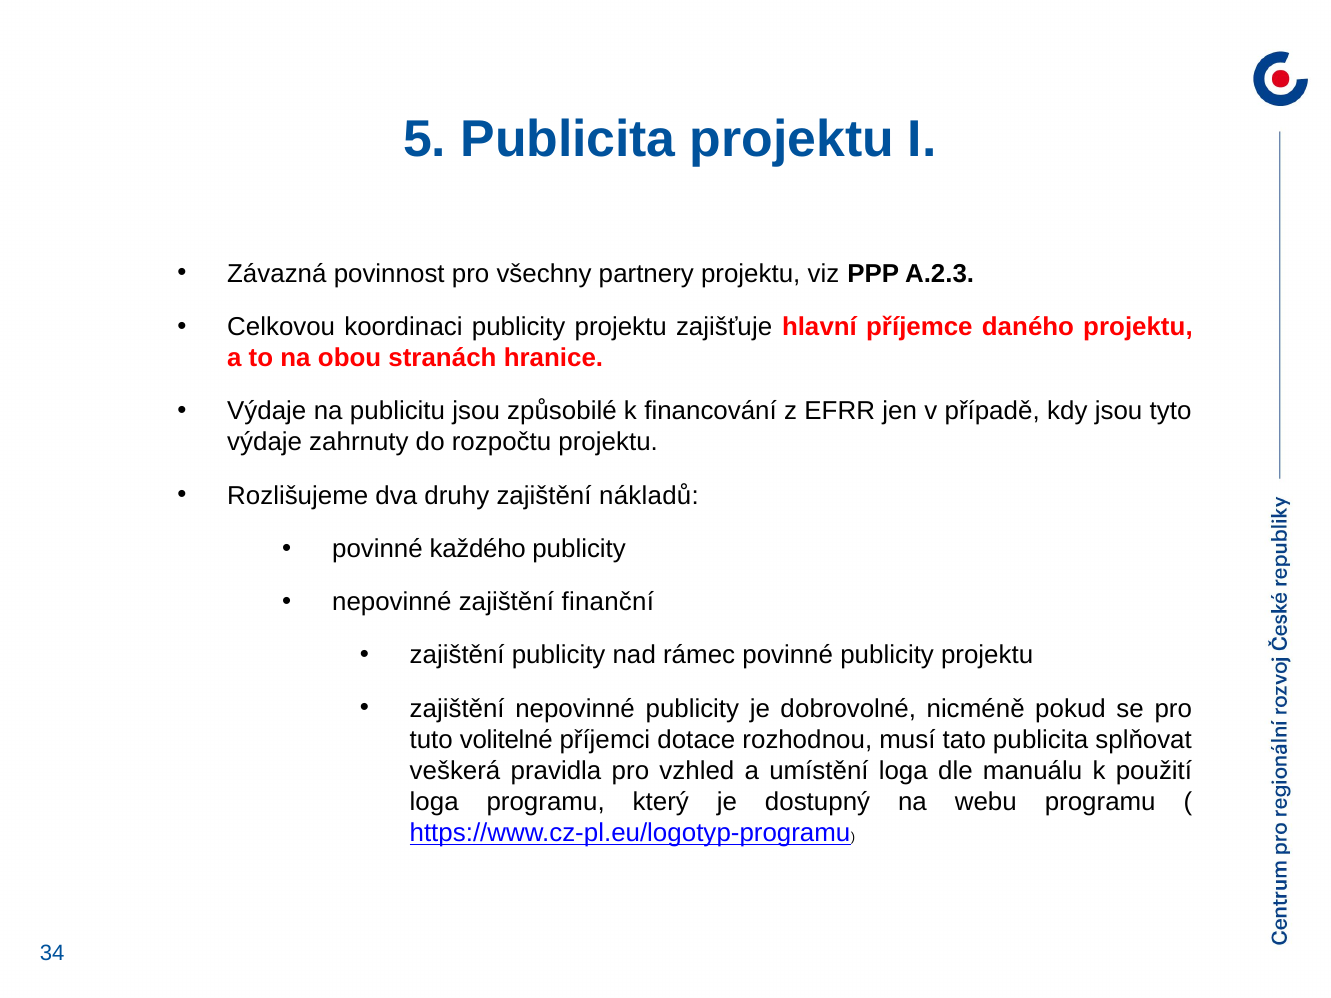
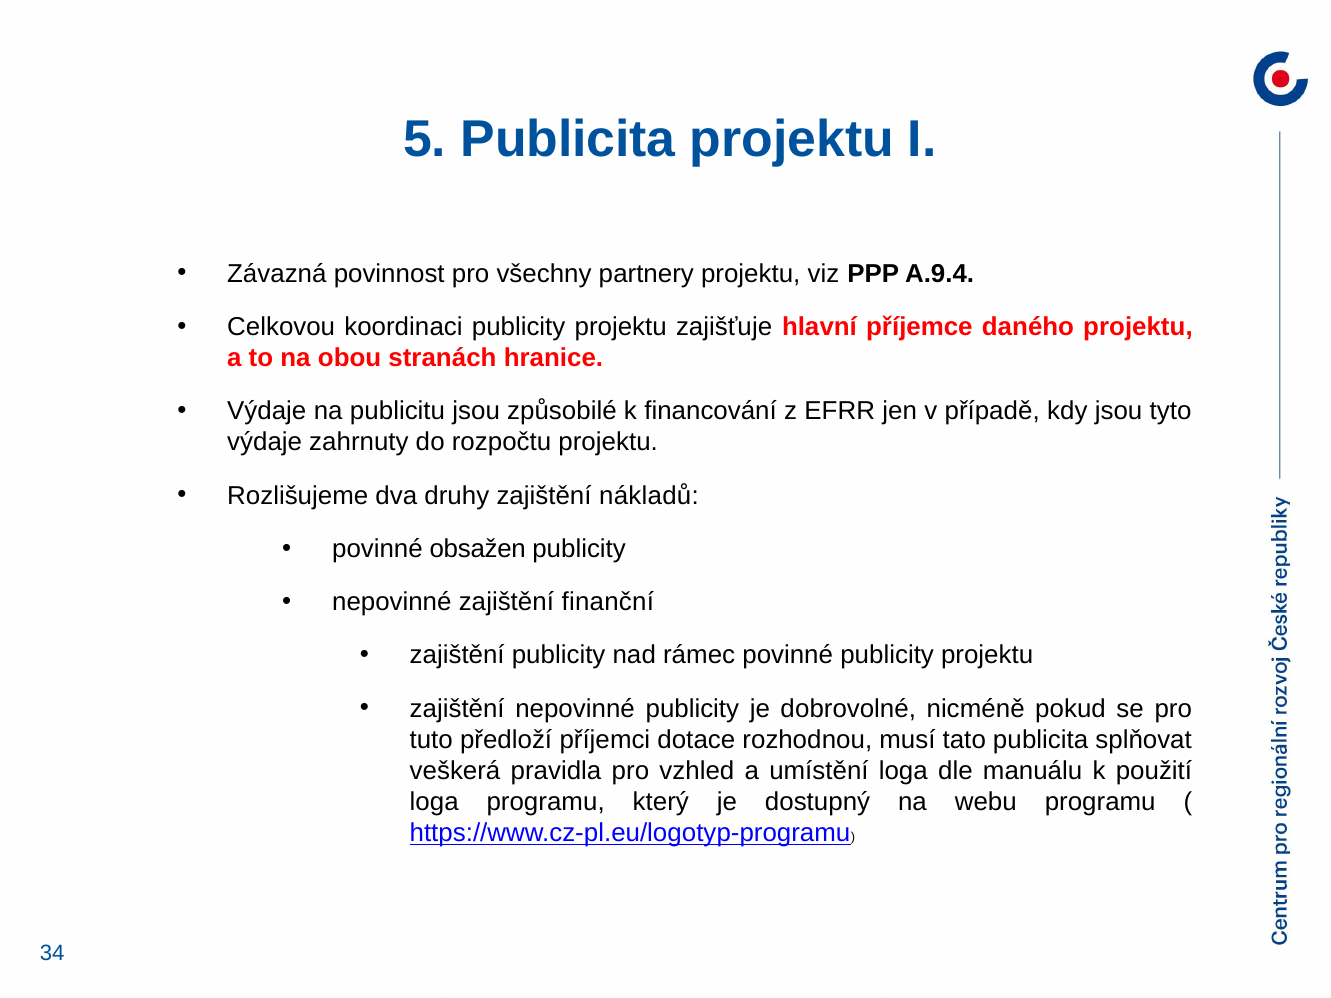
A.2.3: A.2.3 -> A.9.4 (940, 274)
každého: každého -> obsažen (478, 549)
volitelné: volitelné -> předloží (506, 740)
